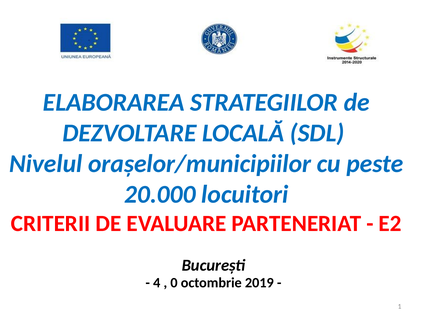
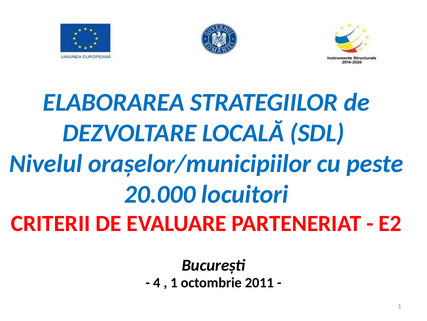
0: 0 -> 1 (174, 282)
2019: 2019 -> 2011 (259, 282)
